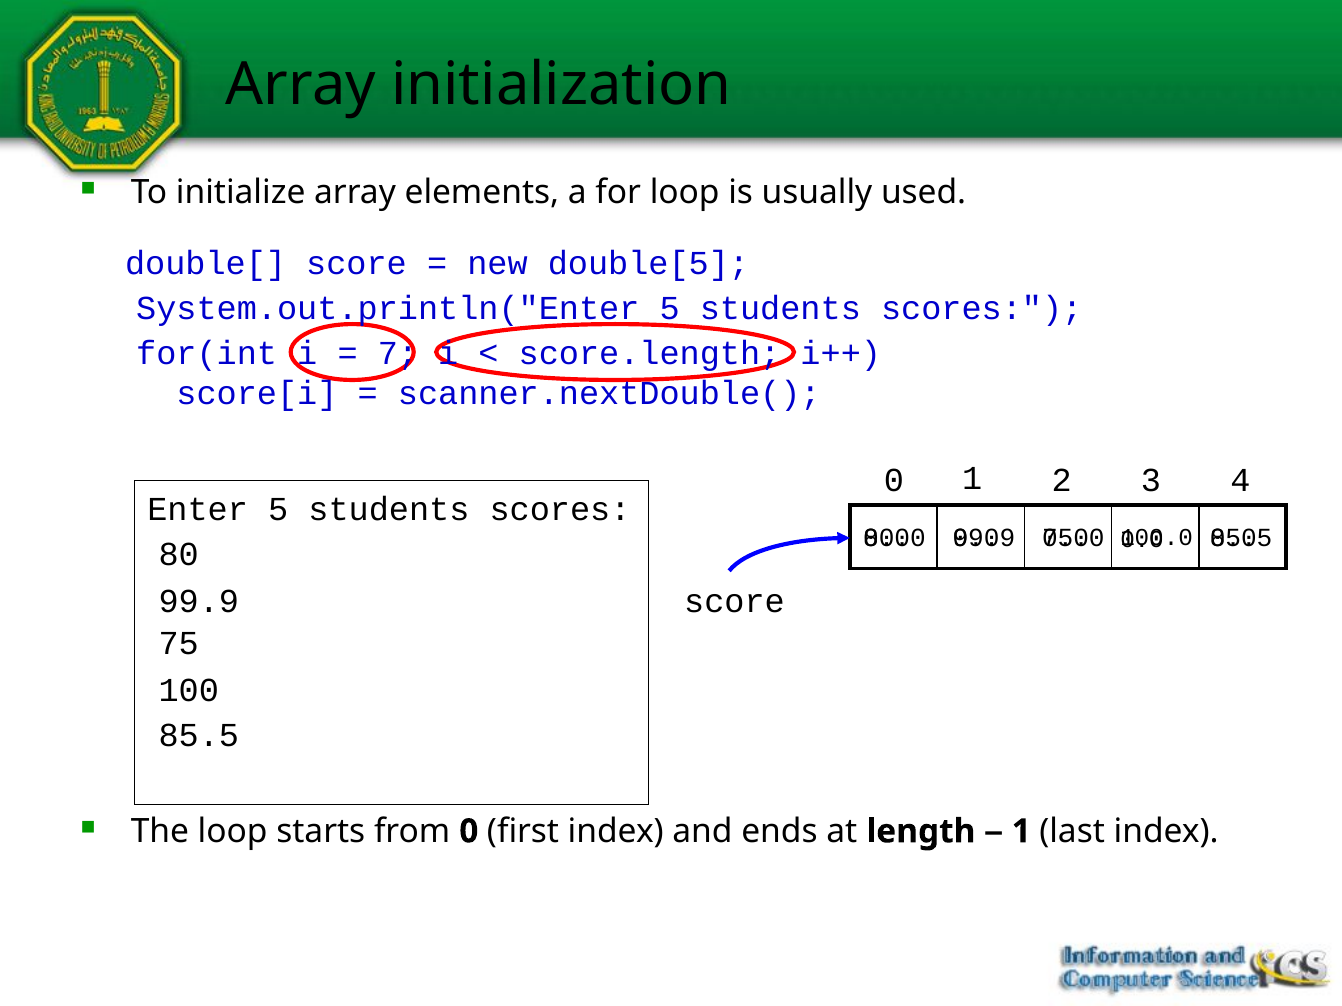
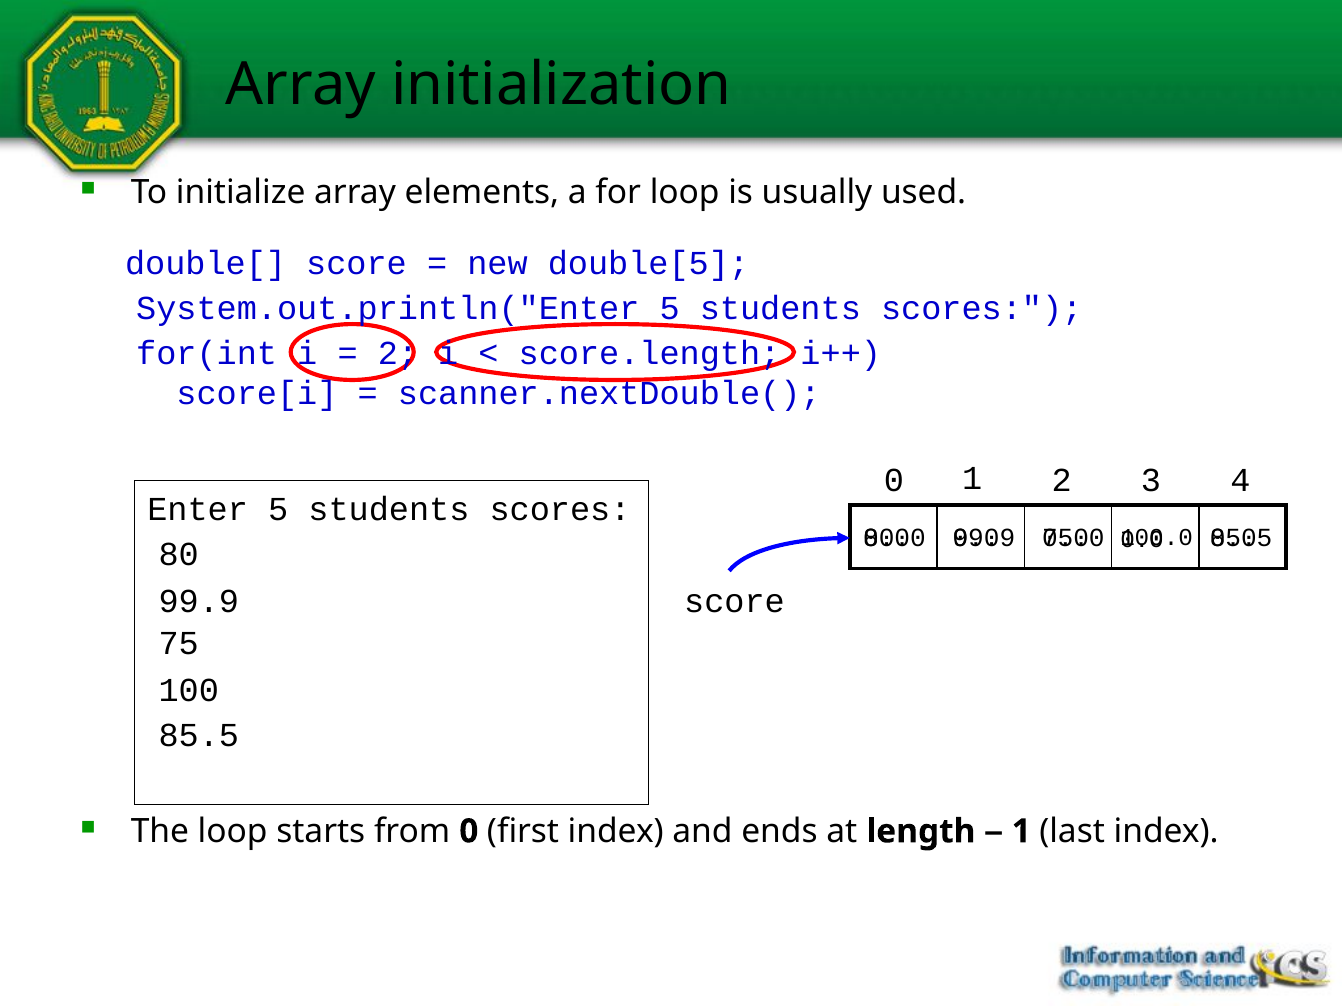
7: 7 -> 2 (398, 353)
